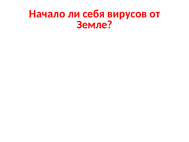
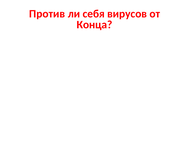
Начало: Начало -> Против (47, 14)
Земле: Земле -> Конца (95, 25)
